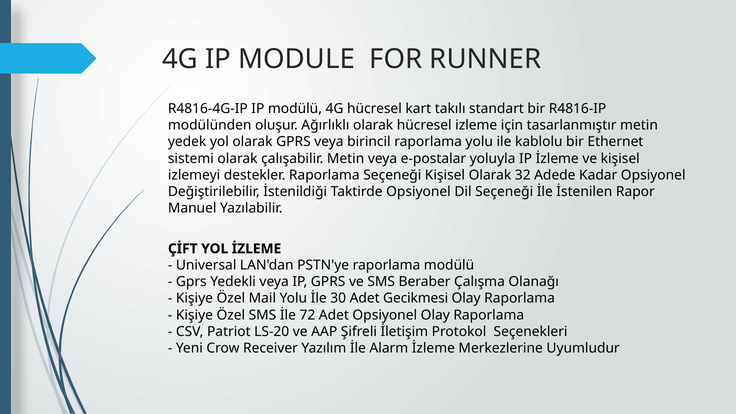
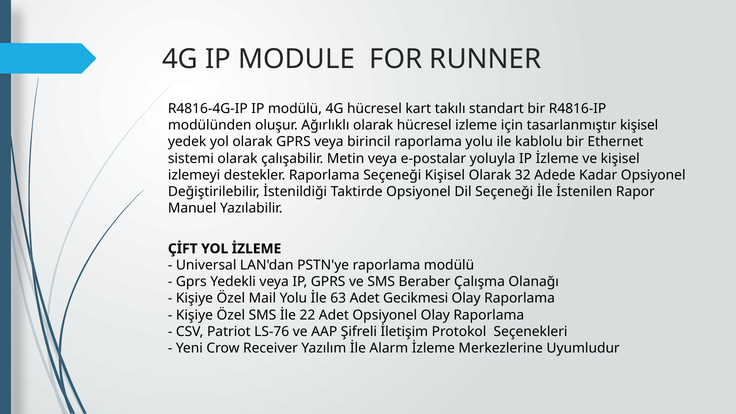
tasarlanmıştır metin: metin -> kişisel (639, 125)
30: 30 -> 63 (338, 298)
72: 72 -> 22 (307, 315)
LS-20: LS-20 -> LS-76 (272, 332)
